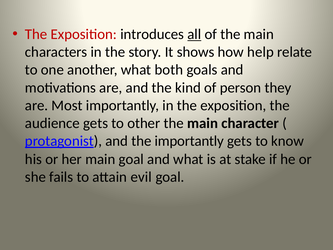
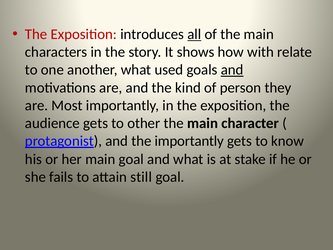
help: help -> with (261, 52)
both: both -> used (169, 70)
and underline: none -> present (232, 70)
evil: evil -> still (141, 177)
